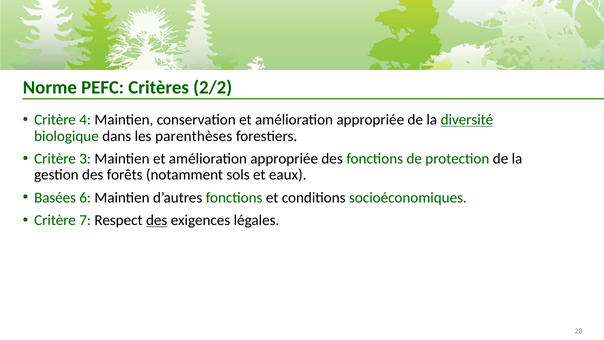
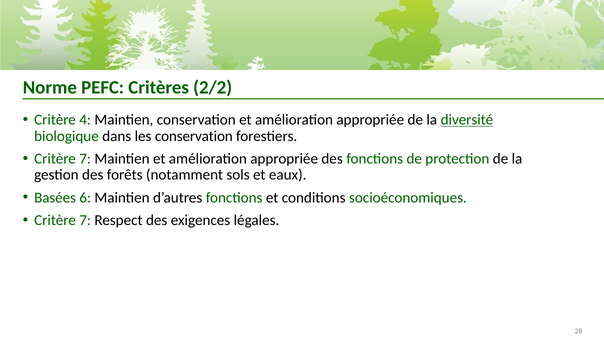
les parenthèses: parenthèses -> conservation (194, 136)
3: 3 -> 7 (85, 159)
des underline: present -> none (157, 220)
